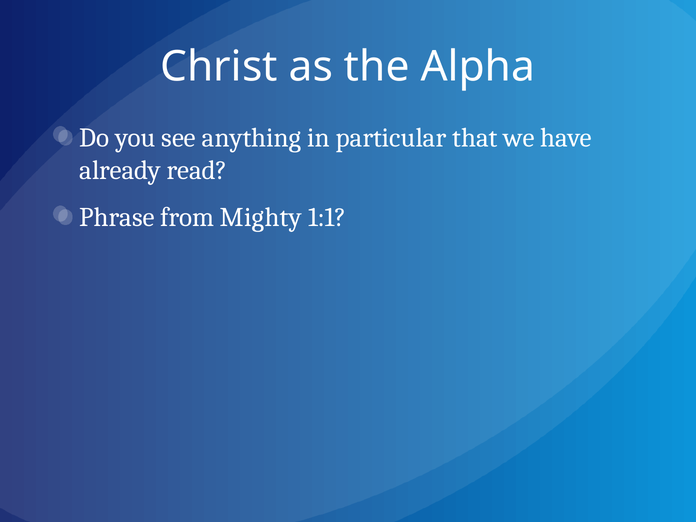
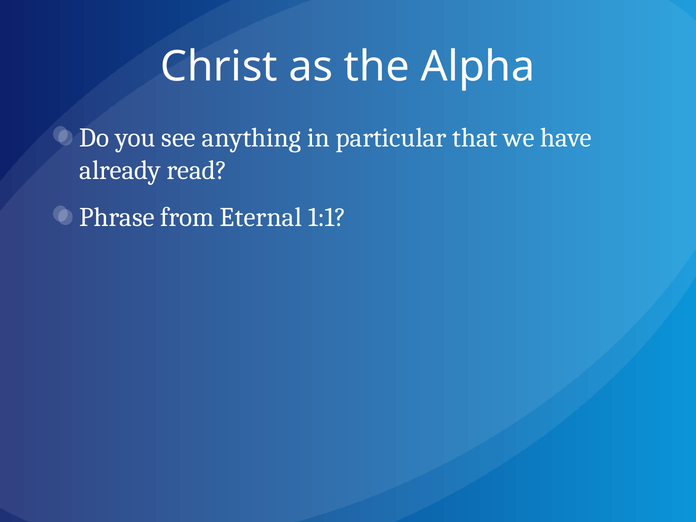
Mighty: Mighty -> Eternal (261, 217)
